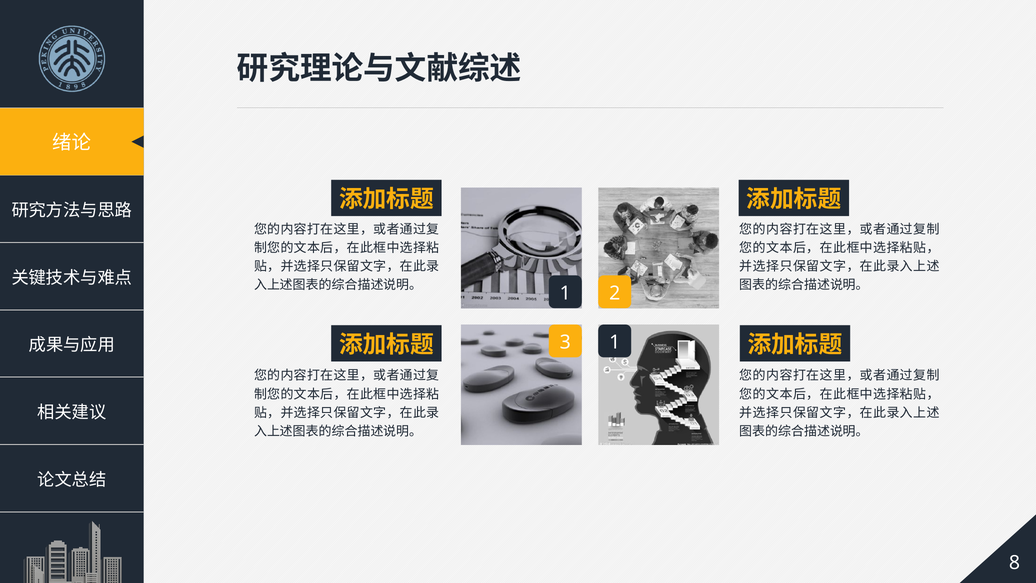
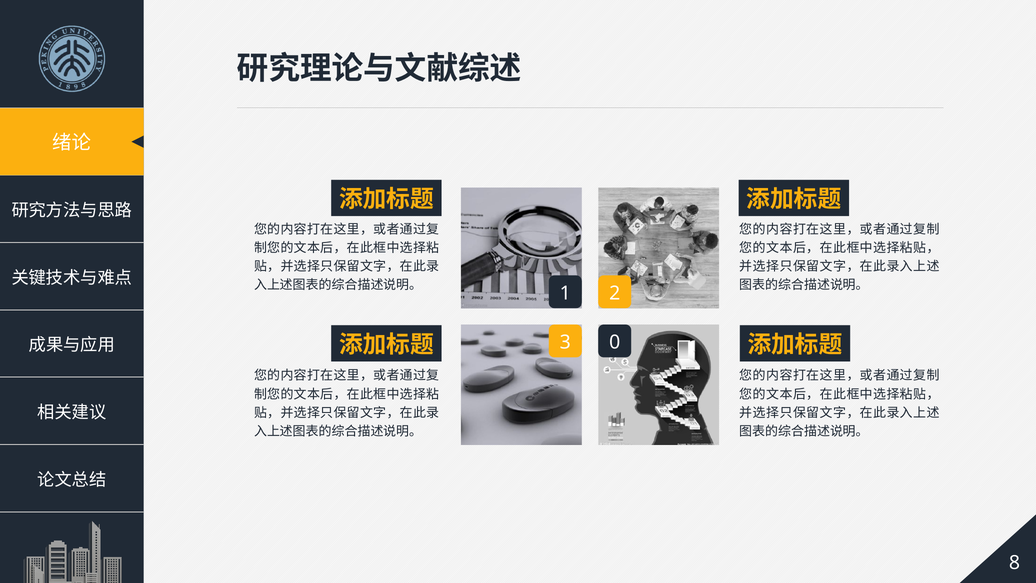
3 1: 1 -> 0 (615, 342)
